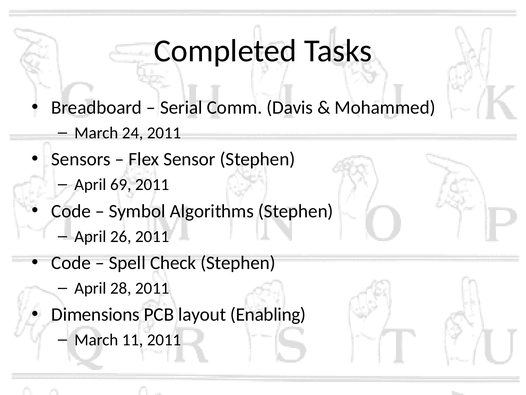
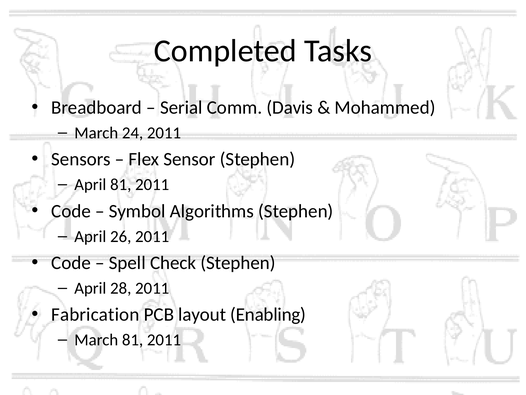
April 69: 69 -> 81 (121, 185)
Dimensions: Dimensions -> Fabrication (95, 314)
March 11: 11 -> 81 (133, 340)
